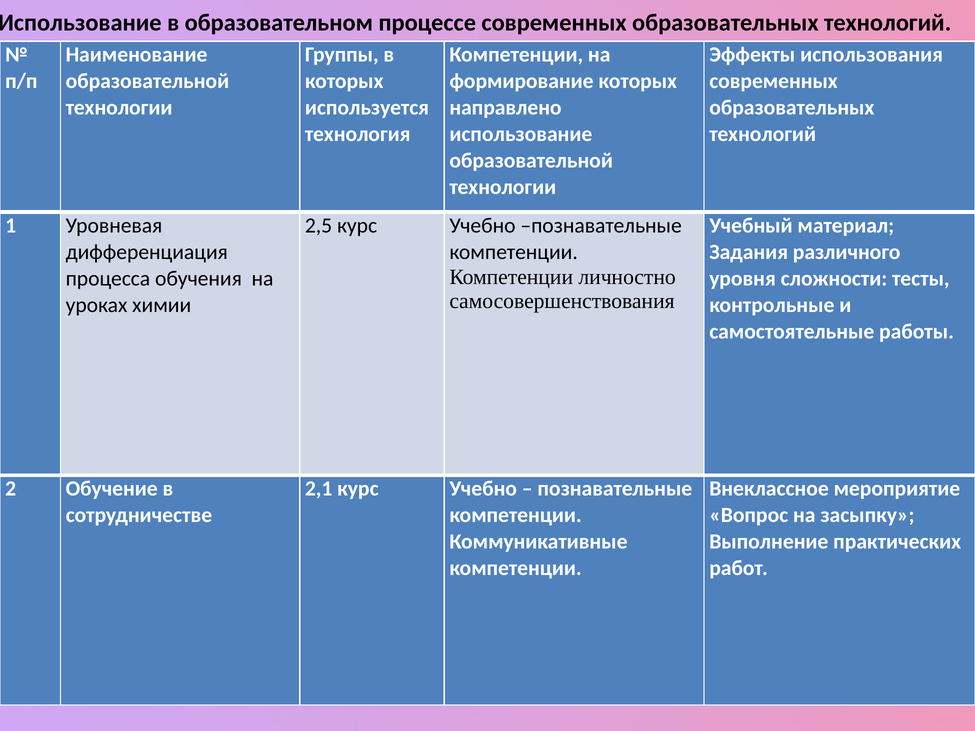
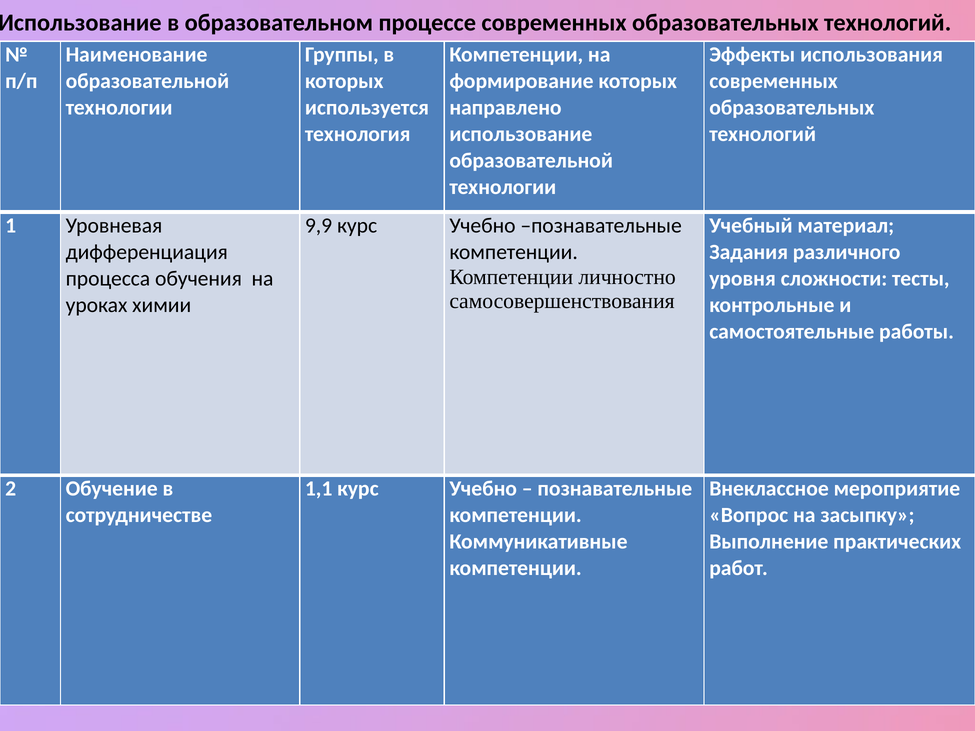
2,5: 2,5 -> 9,9 (319, 226)
2,1: 2,1 -> 1,1 (319, 489)
